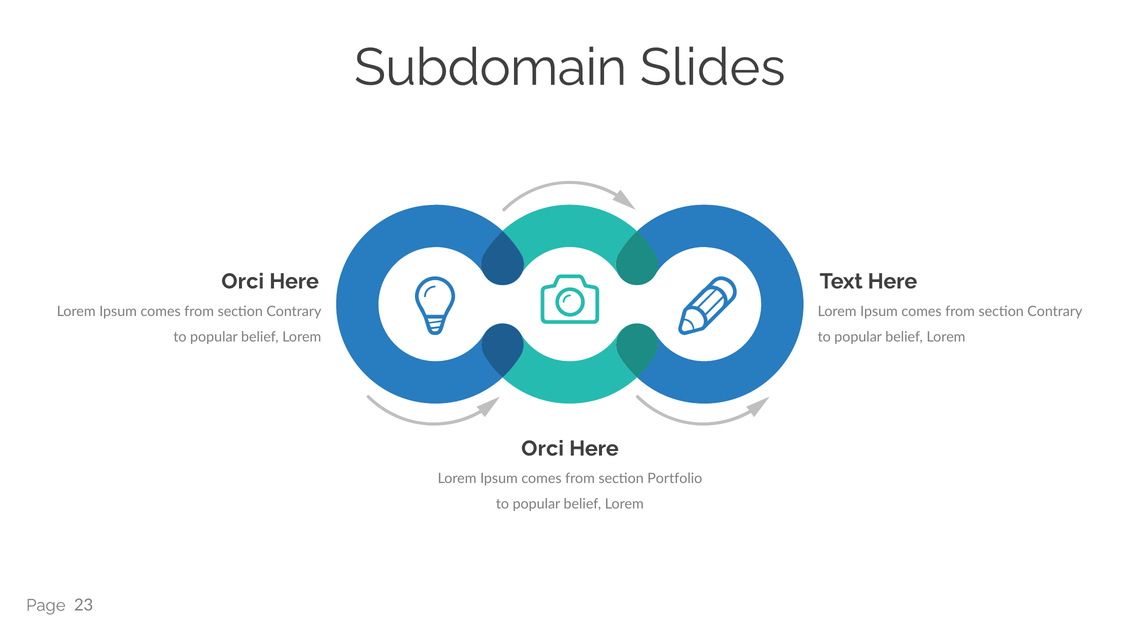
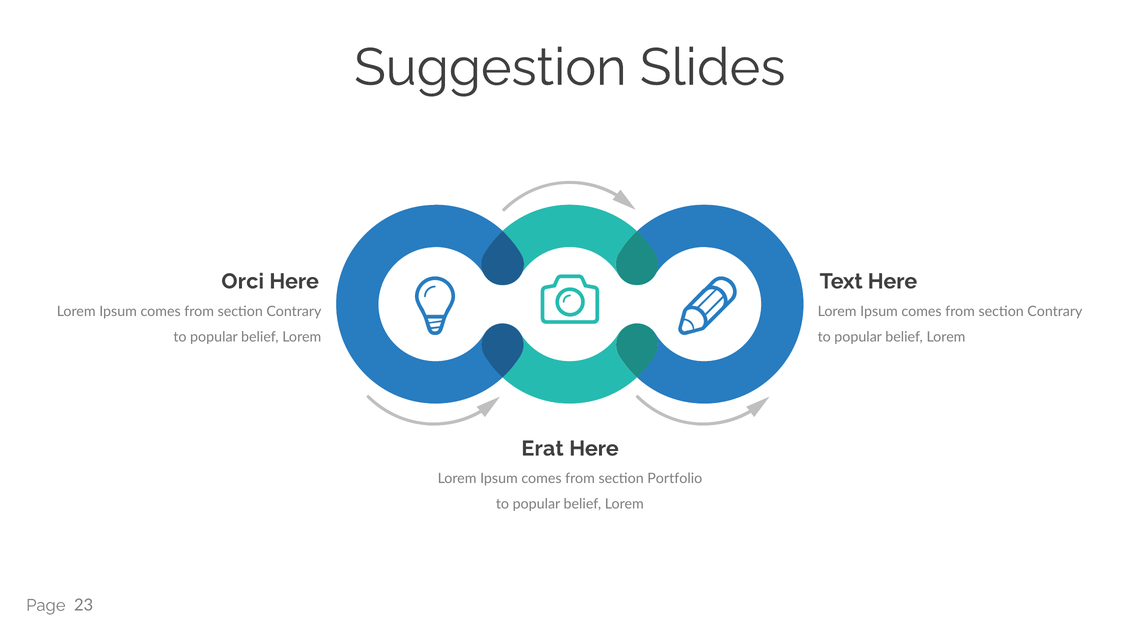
Subdomain: Subdomain -> Suggestion (490, 68)
Orci: Orci -> Erat (543, 449)
